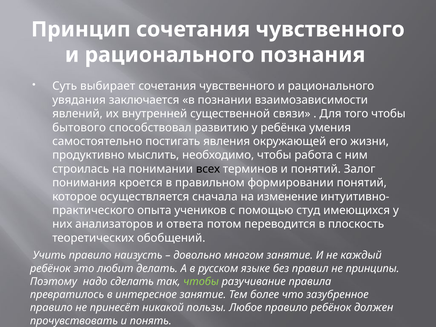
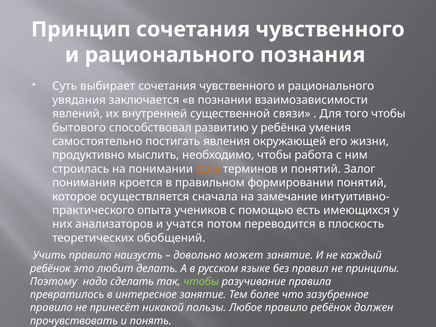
всех colour: black -> orange (208, 169)
изменение: изменение -> замечание (287, 197)
студ: студ -> есть (308, 210)
ответа: ответа -> учатся (185, 224)
многом: многом -> может (244, 255)
